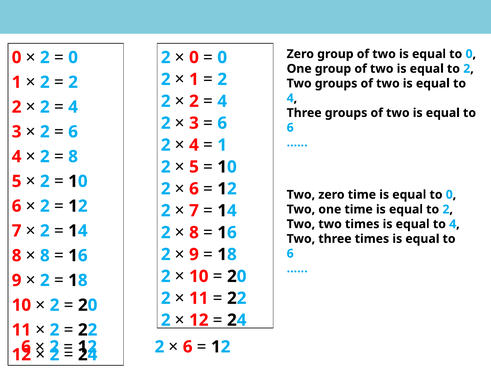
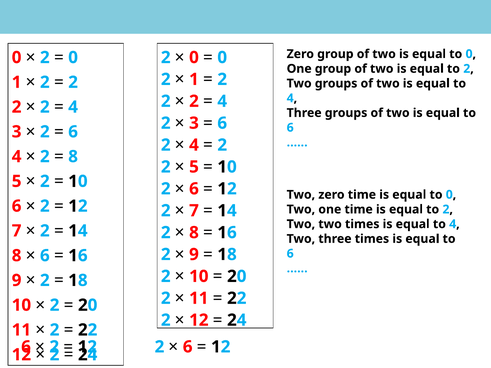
1: 1 -> 2 (222, 145)
8: 8 -> 6 (45, 256)
